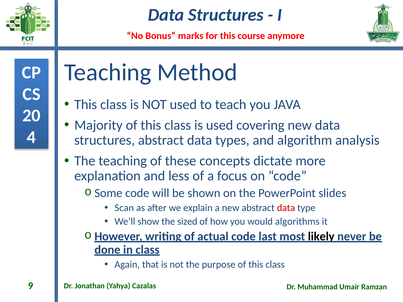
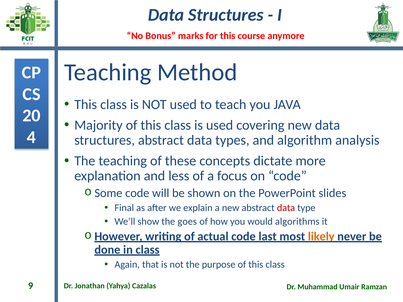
Scan: Scan -> Final (124, 208)
sized: sized -> goes (187, 222)
likely colour: black -> orange (321, 237)
